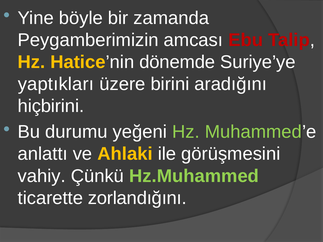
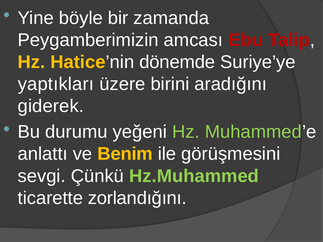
hiçbirini: hiçbirini -> giderek (51, 106)
Ahlaki: Ahlaki -> Benim (125, 154)
vahiy: vahiy -> sevgi (42, 176)
